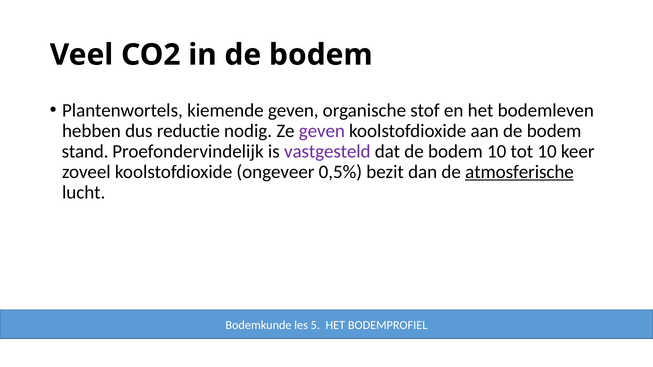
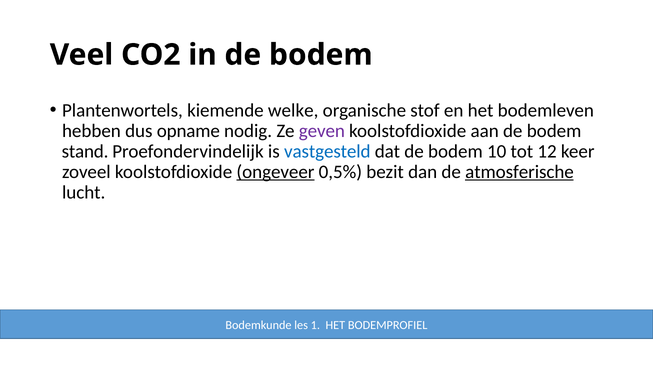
kiemende geven: geven -> welke (293, 110)
reductie: reductie -> opname (188, 131)
vastgesteld colour: purple -> blue (327, 152)
tot 10: 10 -> 12 (547, 152)
ongeveer underline: none -> present (275, 172)
5: 5 -> 1 (315, 325)
